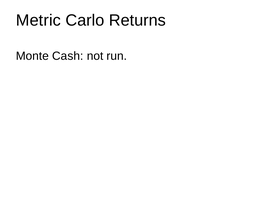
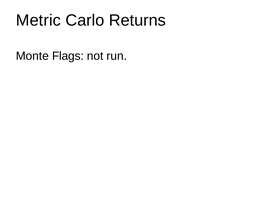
Cash: Cash -> Flags (68, 56)
